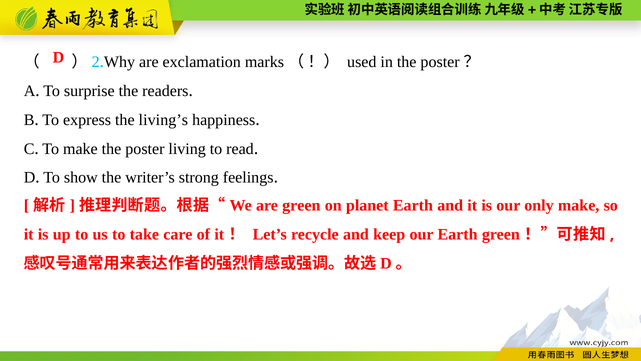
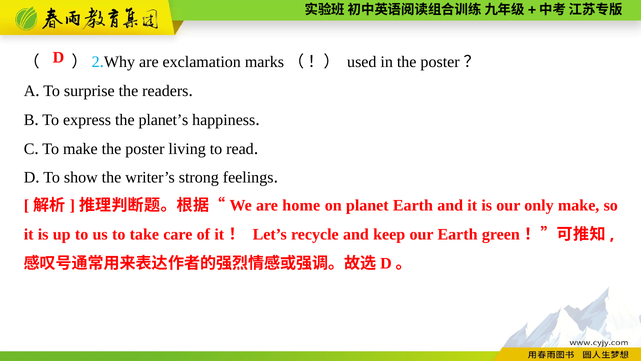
living’s: living’s -> planet’s (163, 120)
are green: green -> home (301, 205)
